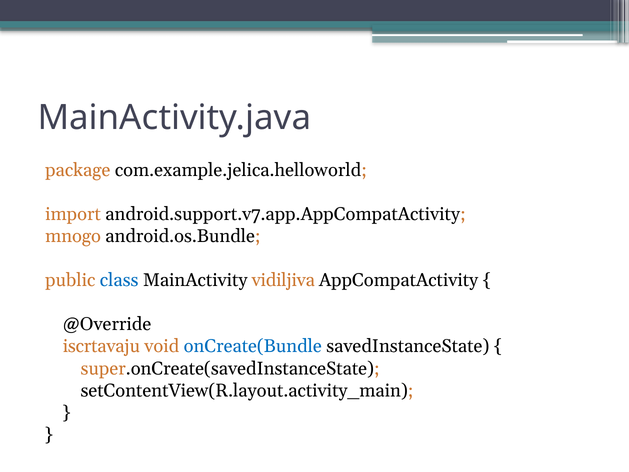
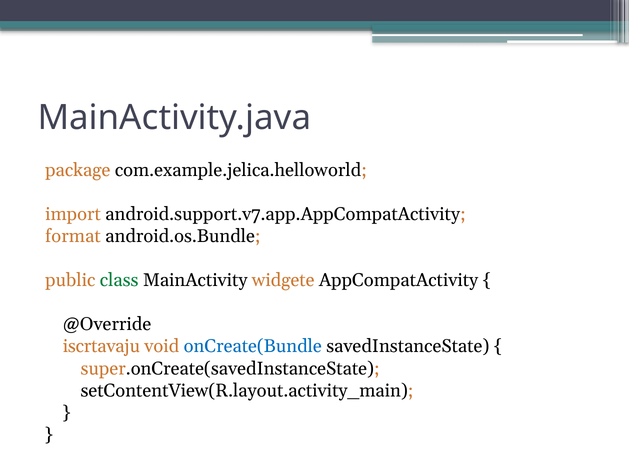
mnogo: mnogo -> format (73, 236)
class colour: blue -> green (119, 280)
vidiljiva: vidiljiva -> widgete (283, 280)
